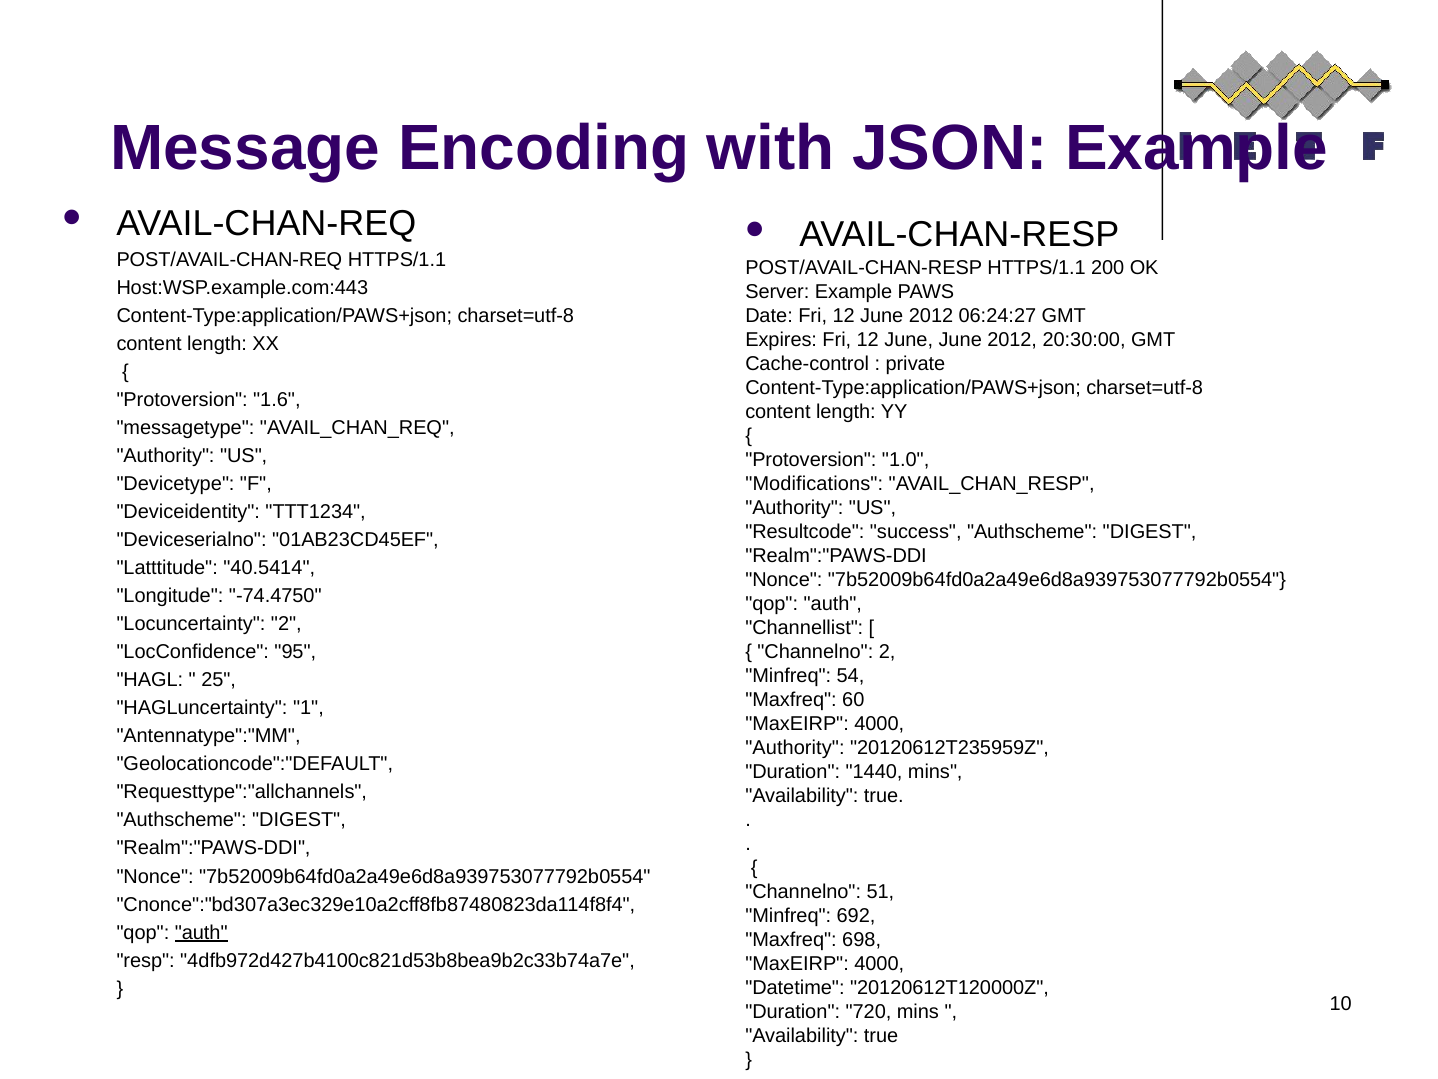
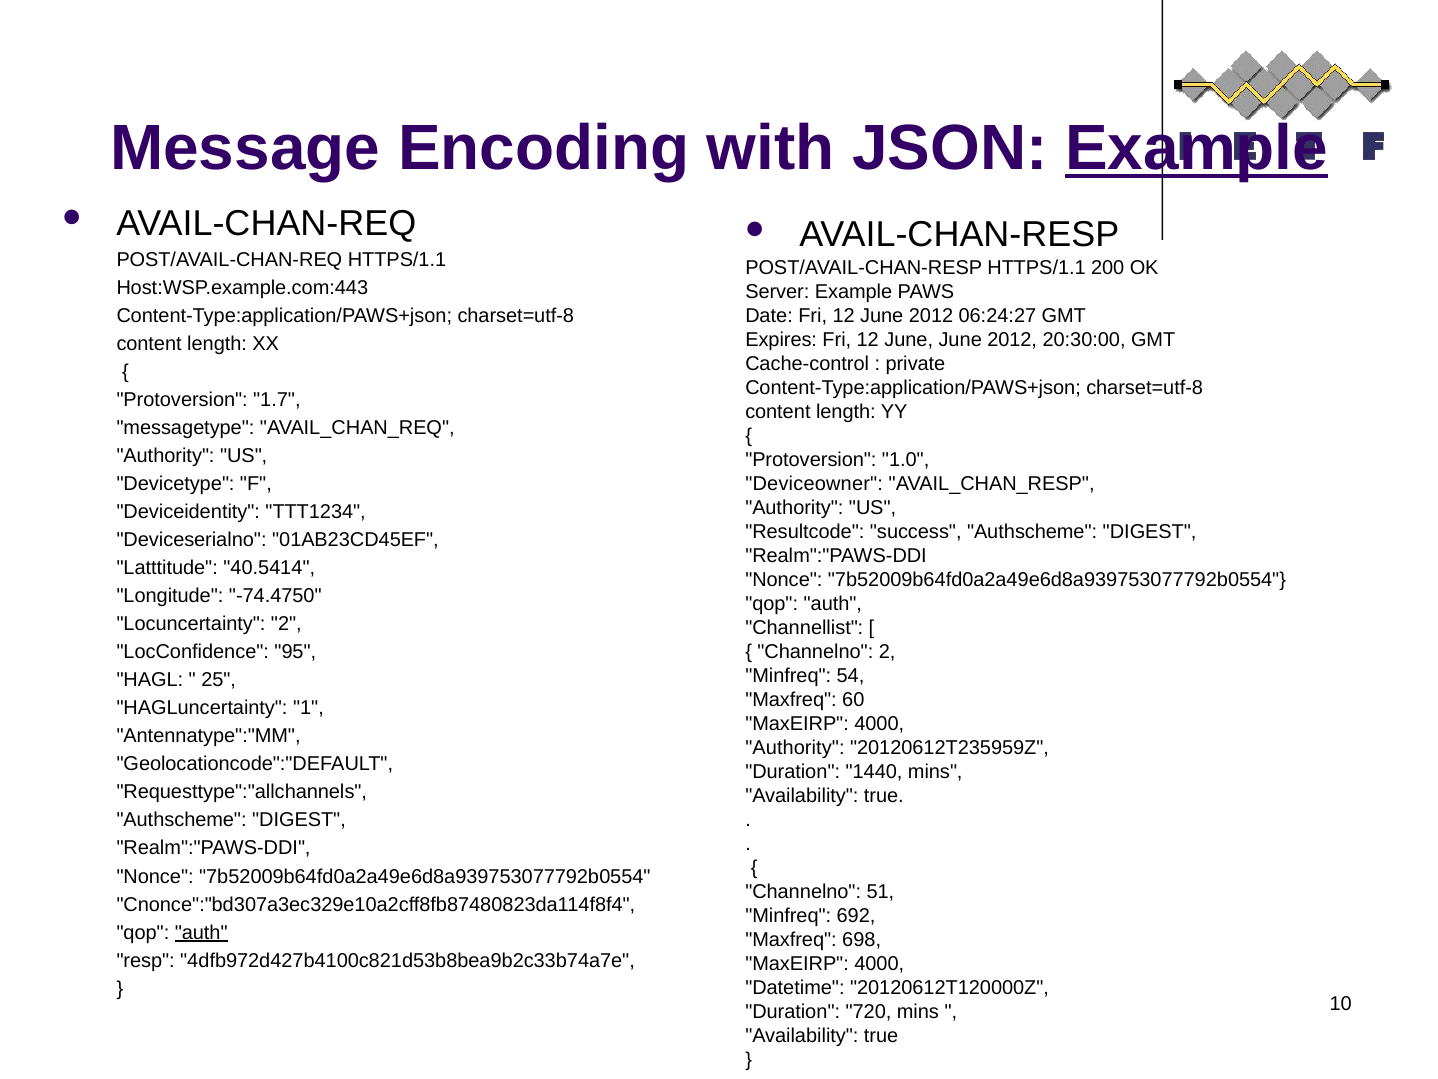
Example underline: none -> present (1197, 148)
1.6: 1.6 -> 1.7 (277, 400)
Modifications: Modifications -> Deviceowner (814, 483)
